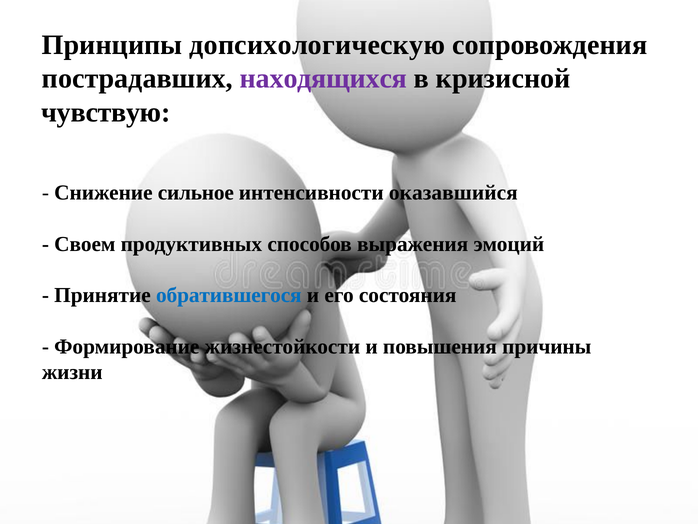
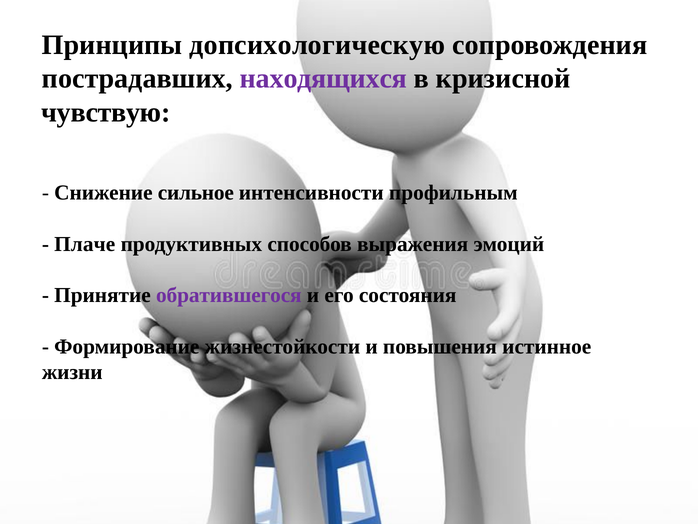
оказавшийся: оказавшийся -> профильным (453, 193)
Своем: Своем -> Плаче (85, 244)
обратившегося colour: blue -> purple (229, 295)
причины: причины -> истинное (547, 346)
